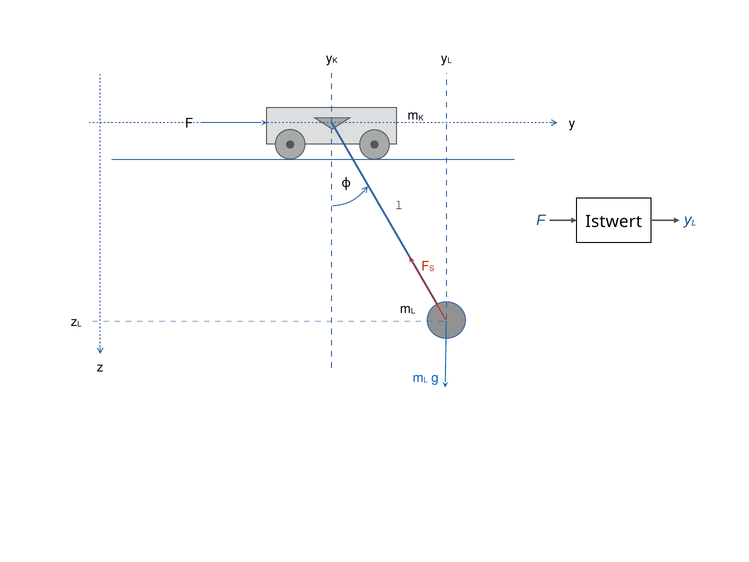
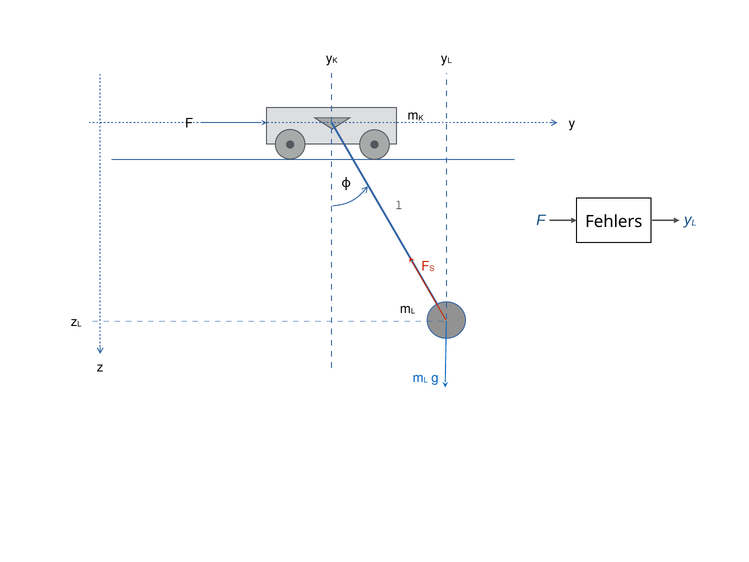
Istwert: Istwert -> Fehlers (614, 221)
